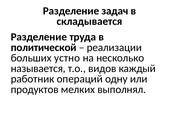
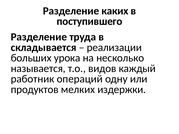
задач: задач -> каких (115, 11)
складывается: складывается -> поступившего (90, 21)
политической: политической -> складывается (44, 48)
устно: устно -> урока (67, 58)
выполнял: выполнял -> издержки (122, 90)
